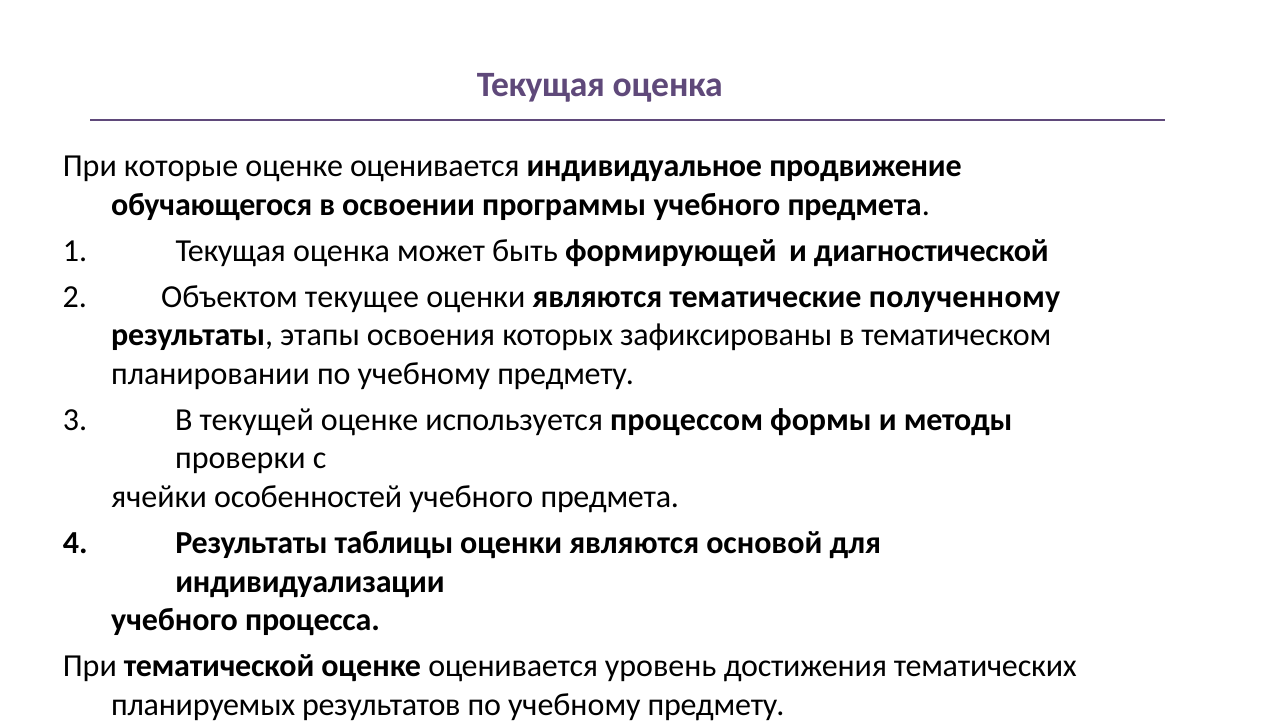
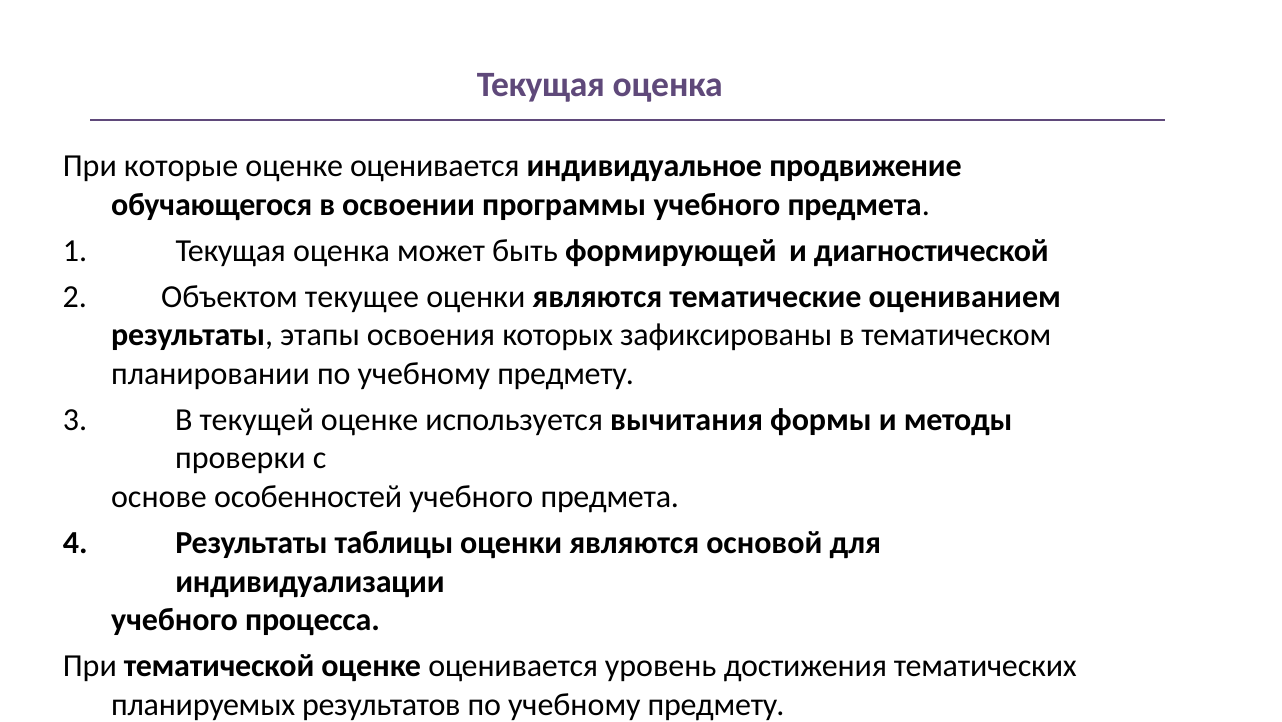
полученному: полученному -> оцениванием (965, 297)
процессом: процессом -> вычитания (687, 420)
ячейки: ячейки -> основе (159, 497)
